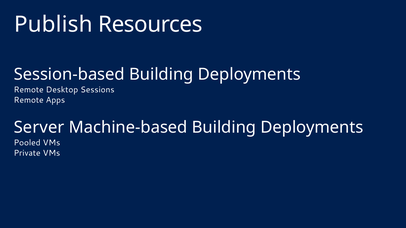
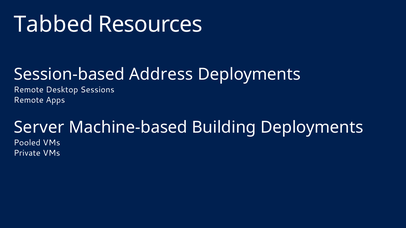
Publish: Publish -> Tabbed (53, 25)
Session-based Building: Building -> Address (161, 75)
